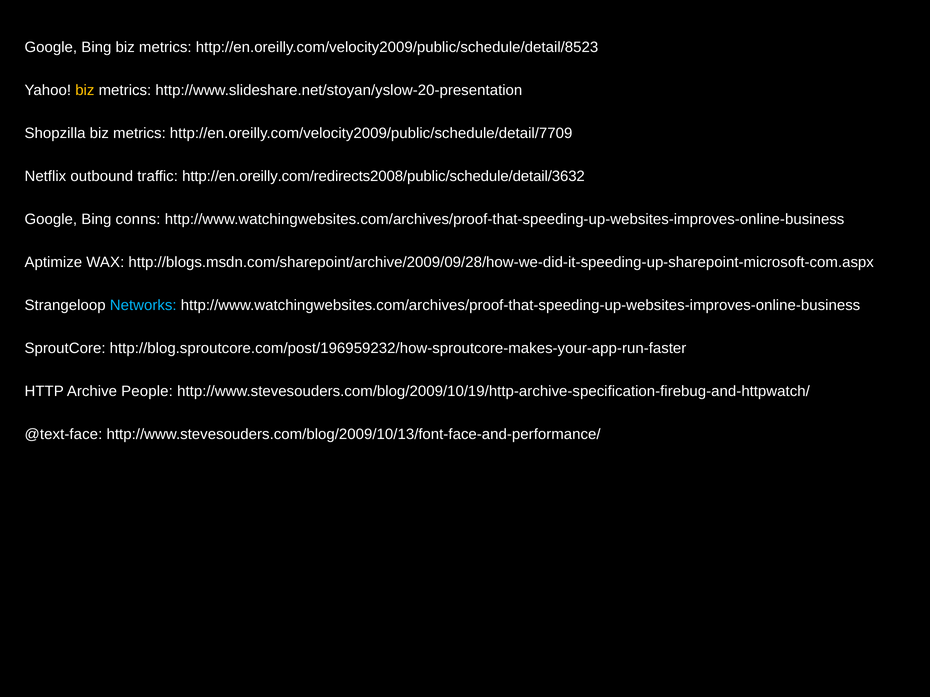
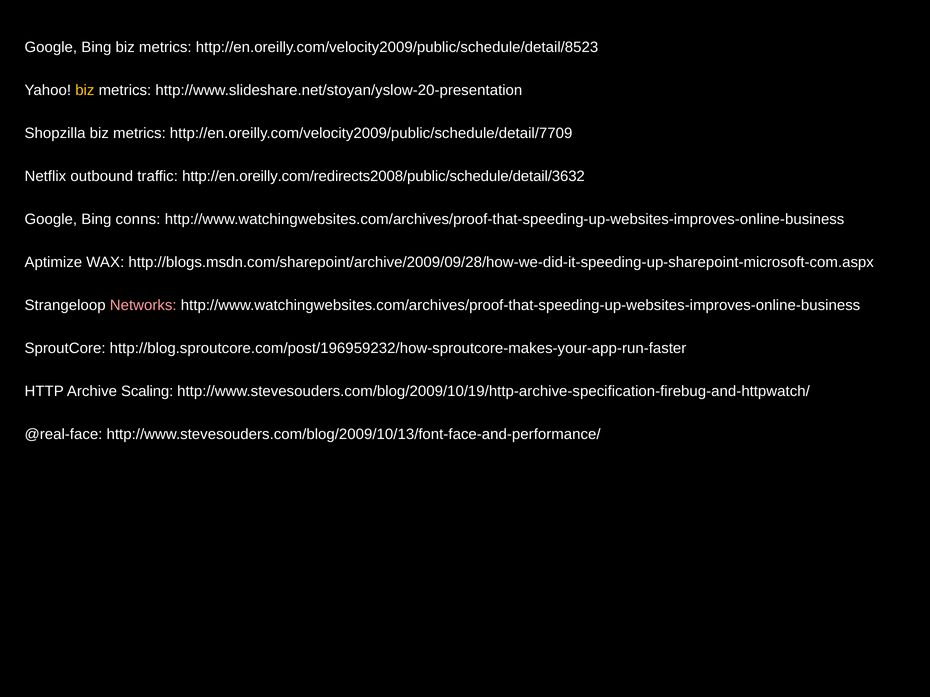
Networks colour: light blue -> pink (143, 306)
People: People -> Scaling (147, 392)
@text-face: @text-face -> @real-face (63, 435)
